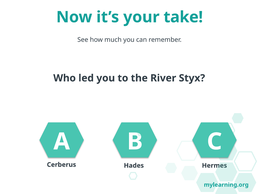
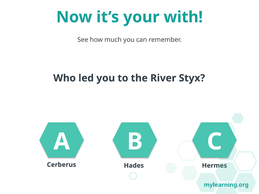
take: take -> with (183, 17)
